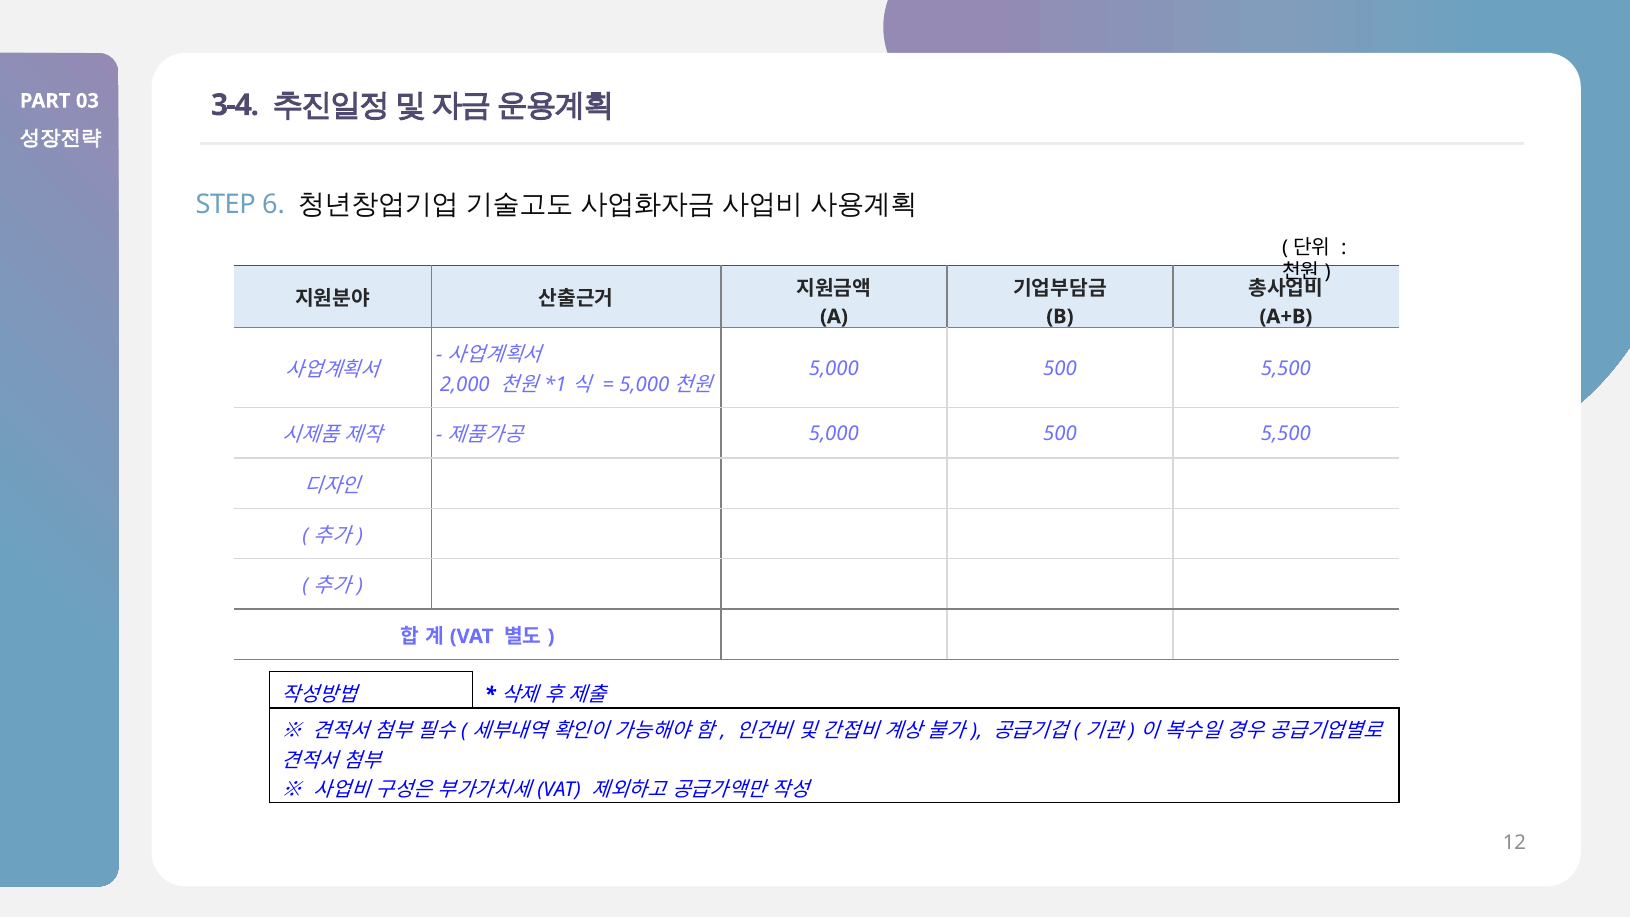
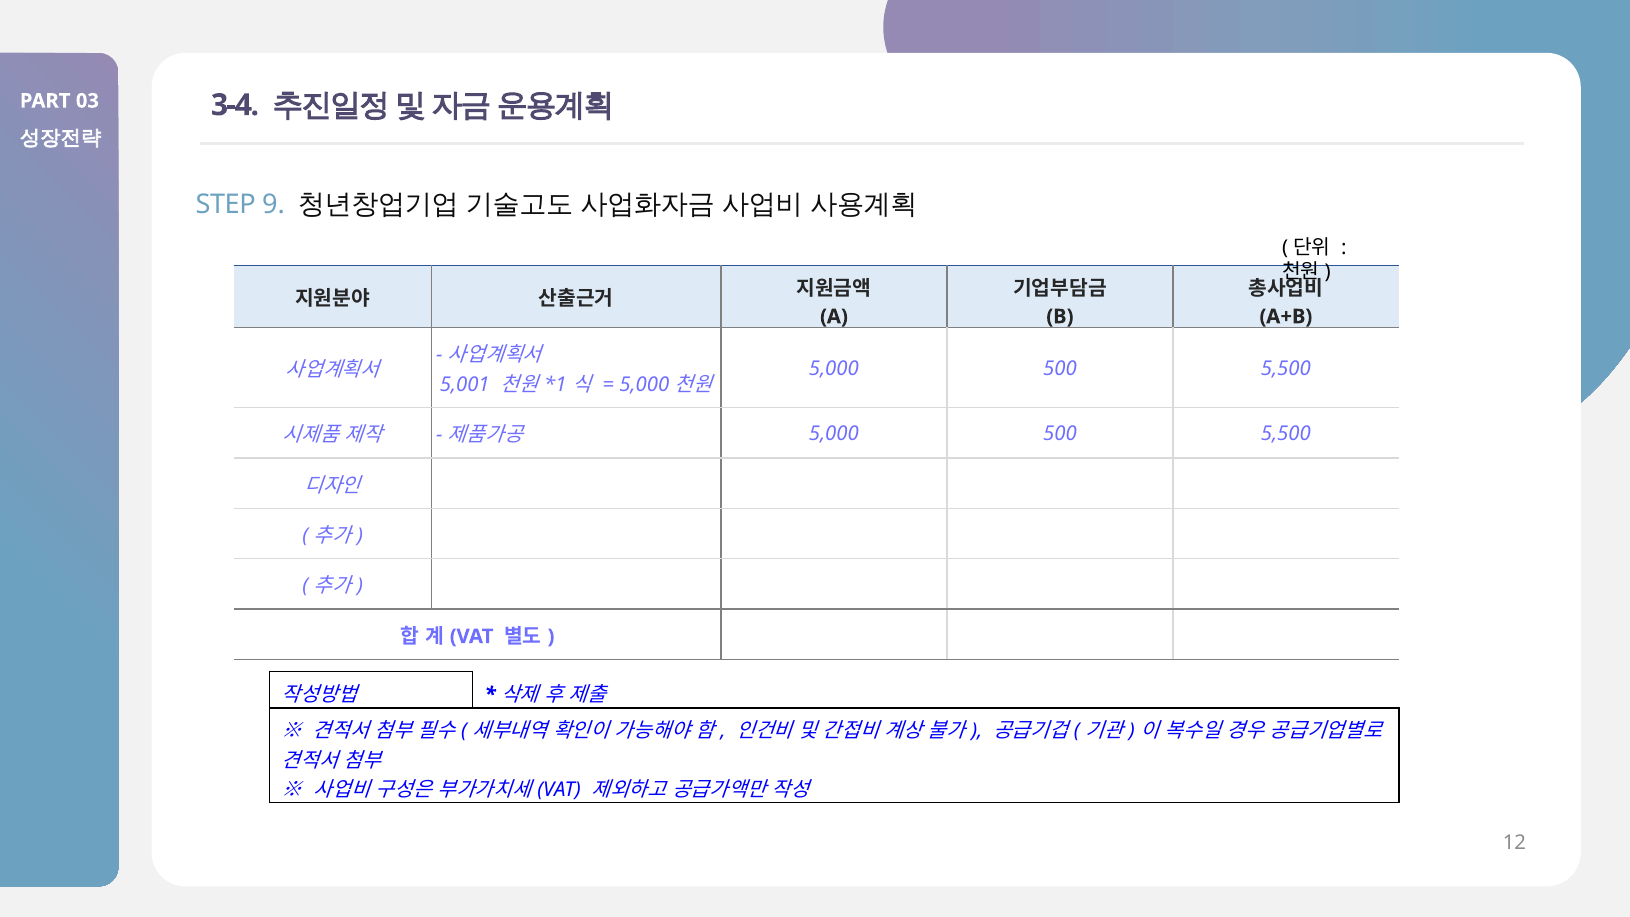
6: 6 -> 9 (273, 204)
2,000: 2,000 -> 5,001 (465, 385)
